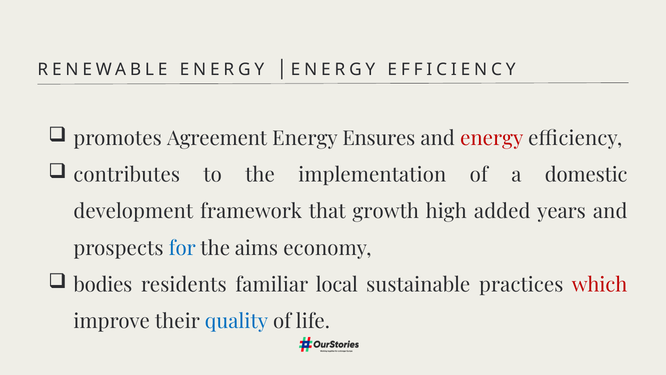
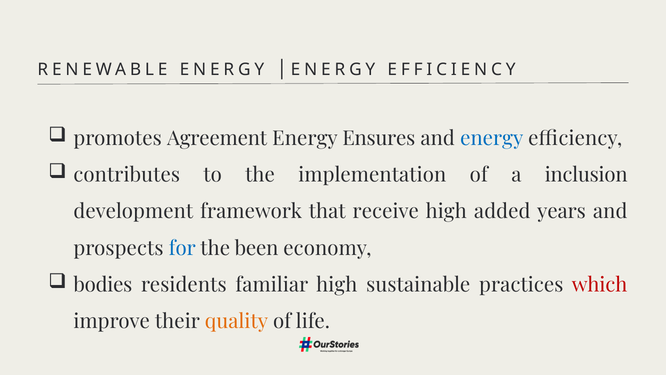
energy colour: red -> blue (492, 138)
domestic: domestic -> inclusion (586, 175)
growth: growth -> receive (386, 211)
aims: aims -> been (257, 248)
familiar local: local -> high (337, 285)
quality colour: blue -> orange (236, 321)
